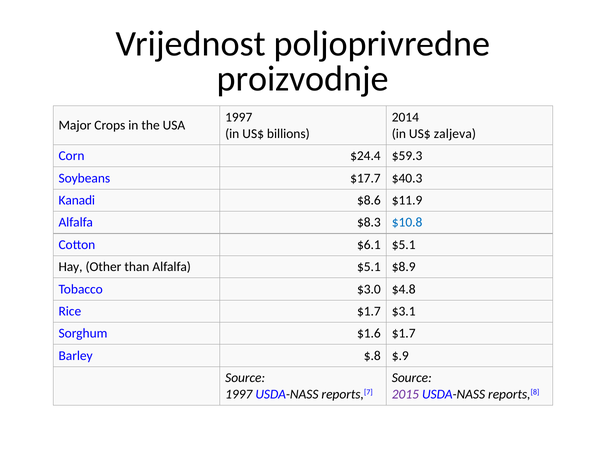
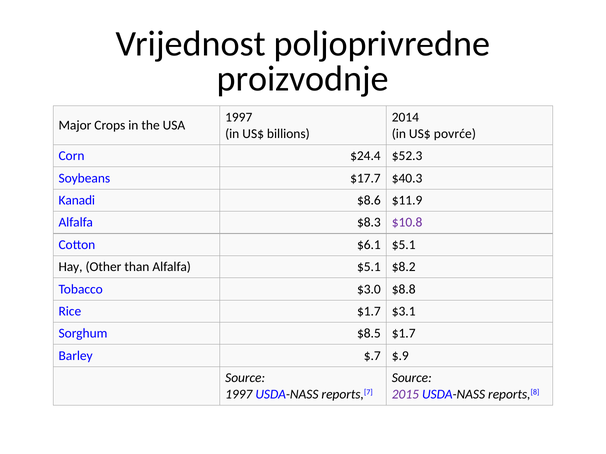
zaljeva: zaljeva -> povrće (455, 134)
$59.3: $59.3 -> $52.3 (407, 156)
$10.8 colour: blue -> purple (407, 223)
$8.9: $8.9 -> $8.2 (404, 267)
$4.8: $4.8 -> $8.8 (404, 289)
$1.6: $1.6 -> $8.5 (369, 334)
$.8: $.8 -> $.7 (372, 356)
